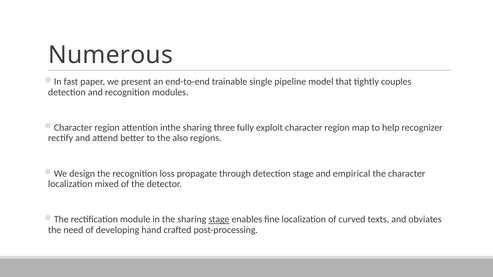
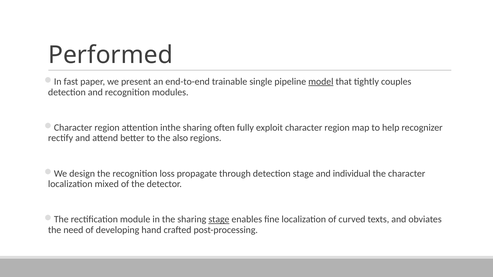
Numerous: Numerous -> Performed (111, 55)
model underline: none -> present (321, 82)
three: three -> often (224, 128)
empirical: empirical -> individual (352, 174)
